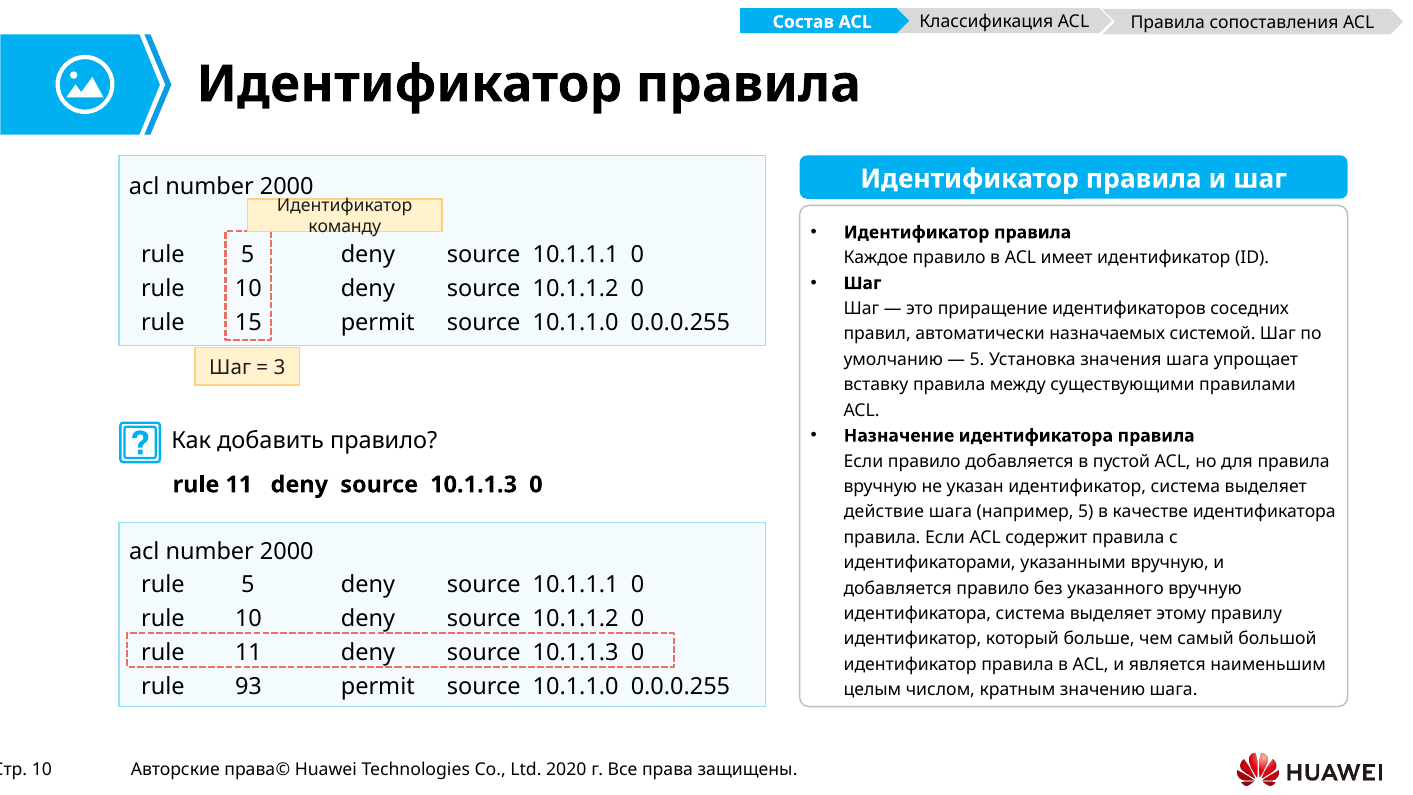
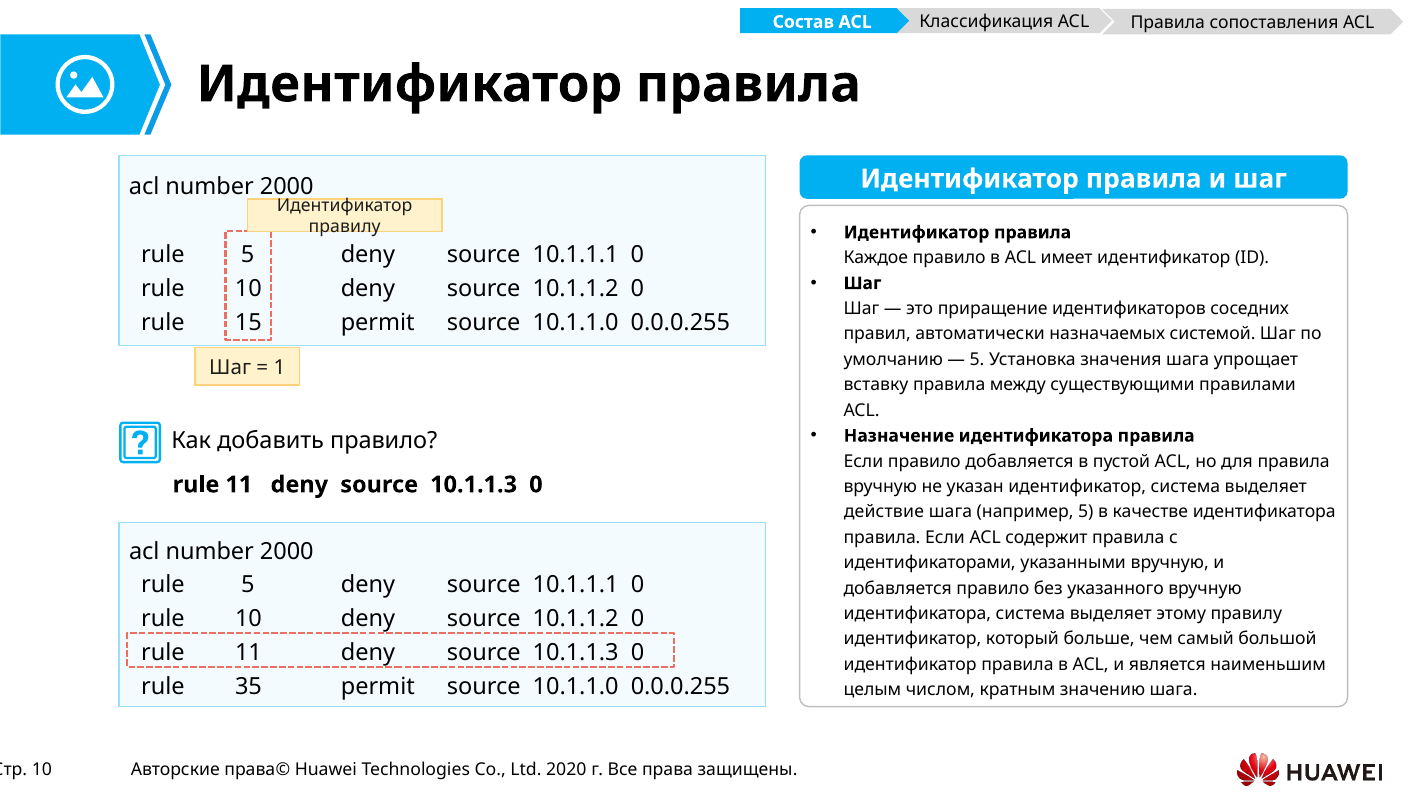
команду: команду -> правилу (345, 227)
3: 3 -> 1 (279, 368)
93: 93 -> 35 (248, 687)
